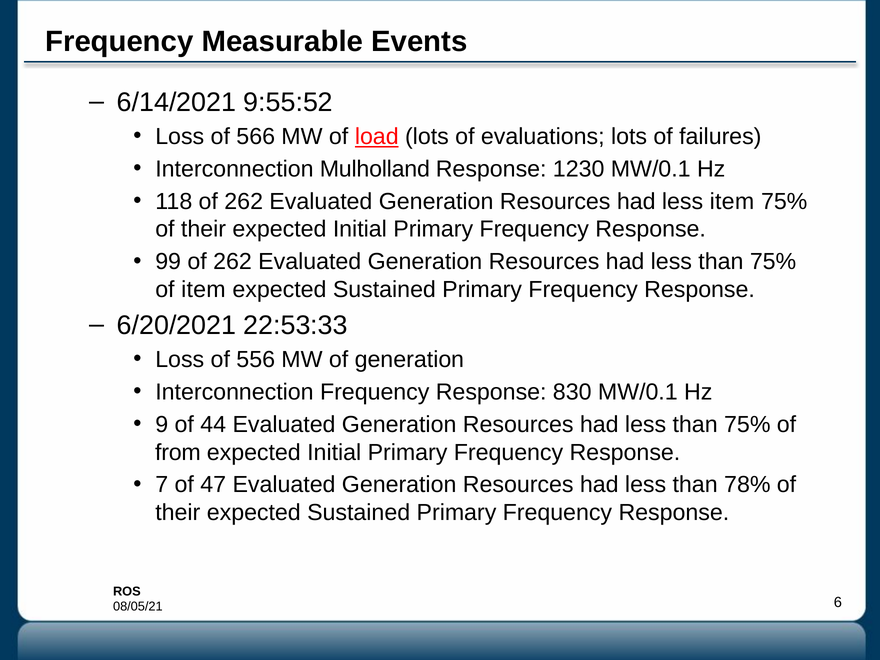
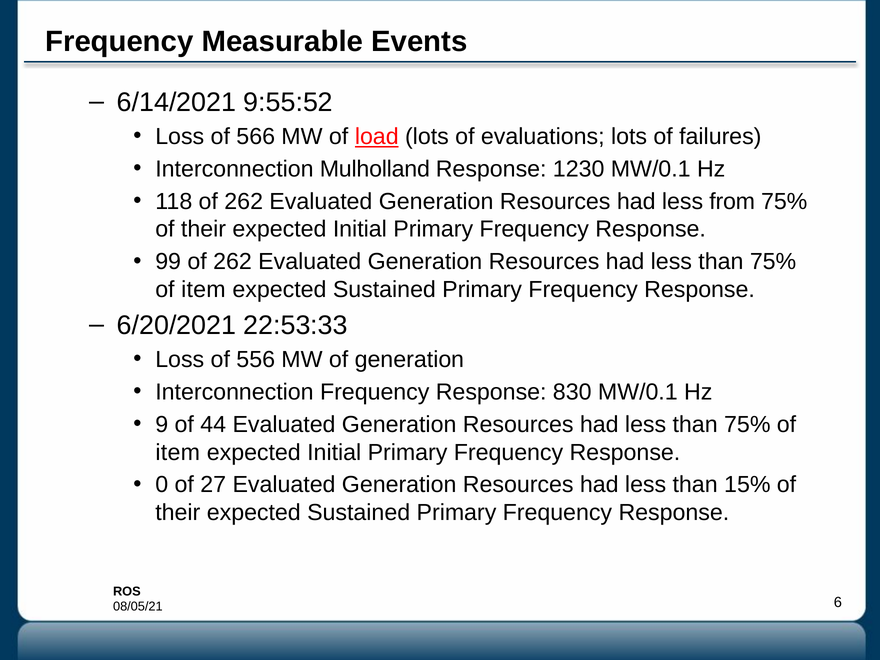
less item: item -> from (732, 201)
from: from -> item (178, 452)
7: 7 -> 0 (162, 485)
47: 47 -> 27 (213, 485)
78%: 78% -> 15% (747, 485)
